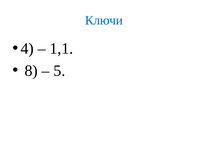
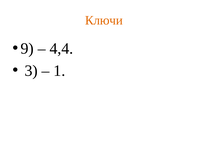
Ключи colour: blue -> orange (104, 20)
4: 4 -> 9 (27, 49)
1,1: 1,1 -> 4,4 (61, 49)
8: 8 -> 3 (31, 71)
5: 5 -> 1 (59, 71)
